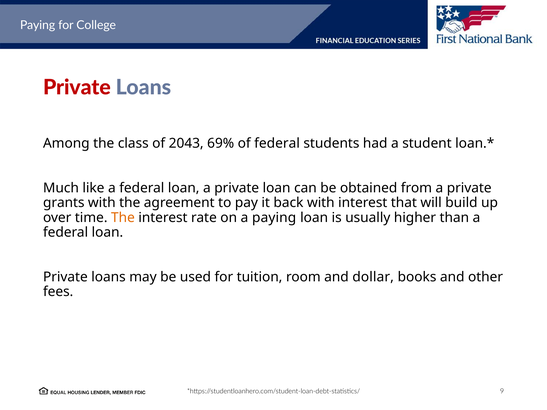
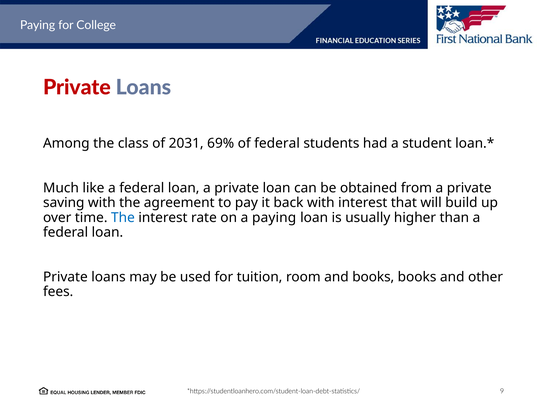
2043: 2043 -> 2031 (186, 143)
grants: grants -> saving (64, 203)
The colour: orange -> blue (123, 218)
and dollar: dollar -> books (373, 277)
